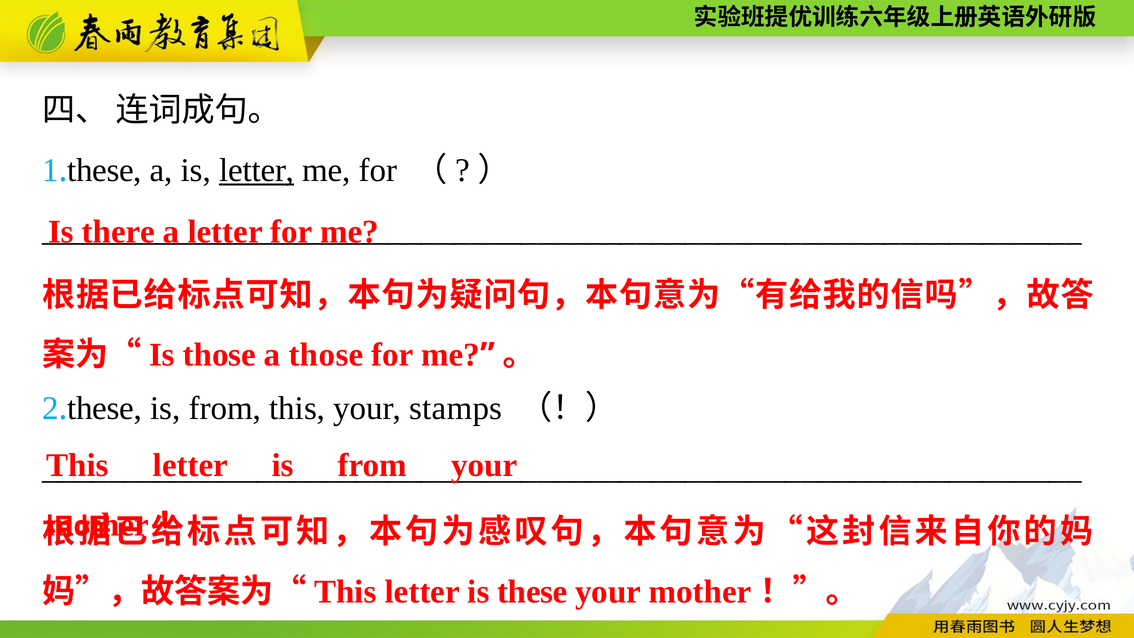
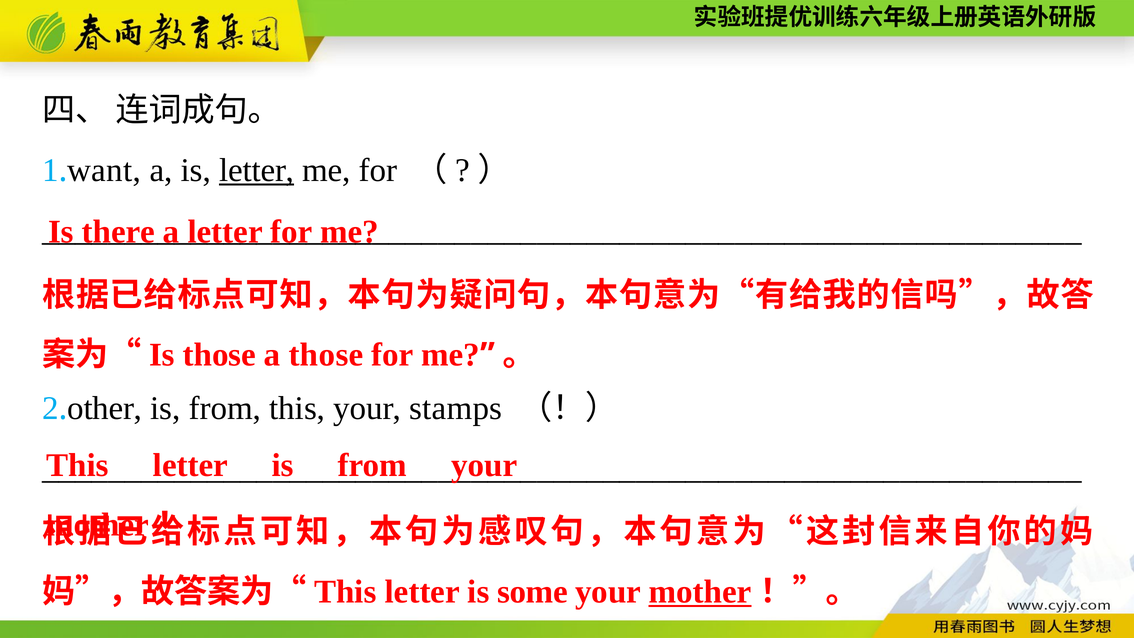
these: these -> want (104, 170)
these: these -> other (105, 408)
is these: these -> some (532, 592)
mother underline: none -> present (700, 592)
